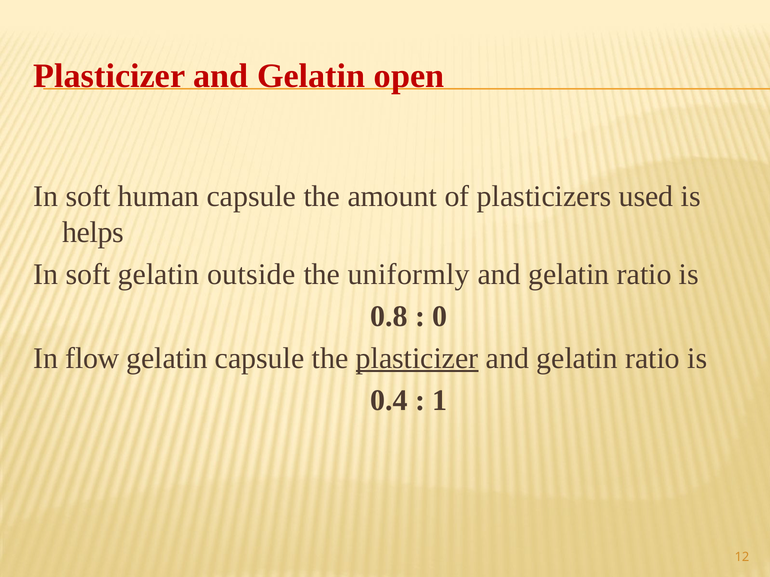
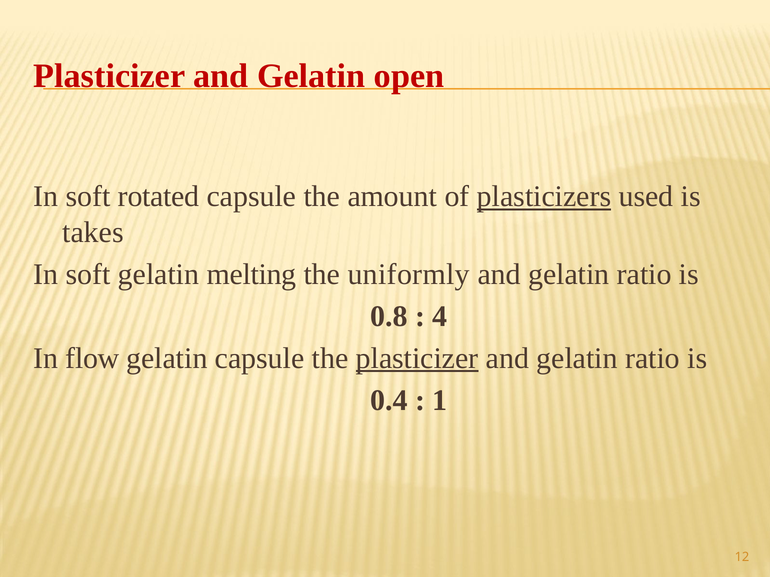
human: human -> rotated (159, 197)
plasticizers underline: none -> present (544, 197)
helps: helps -> takes (93, 233)
outside: outside -> melting (251, 275)
0: 0 -> 4 (440, 317)
